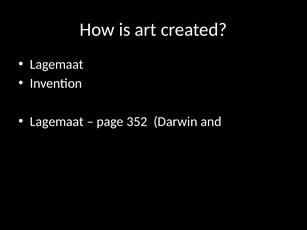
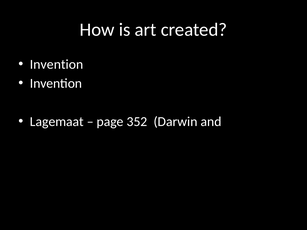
Lagemaat: Lagemaat -> Invention (57, 64)
